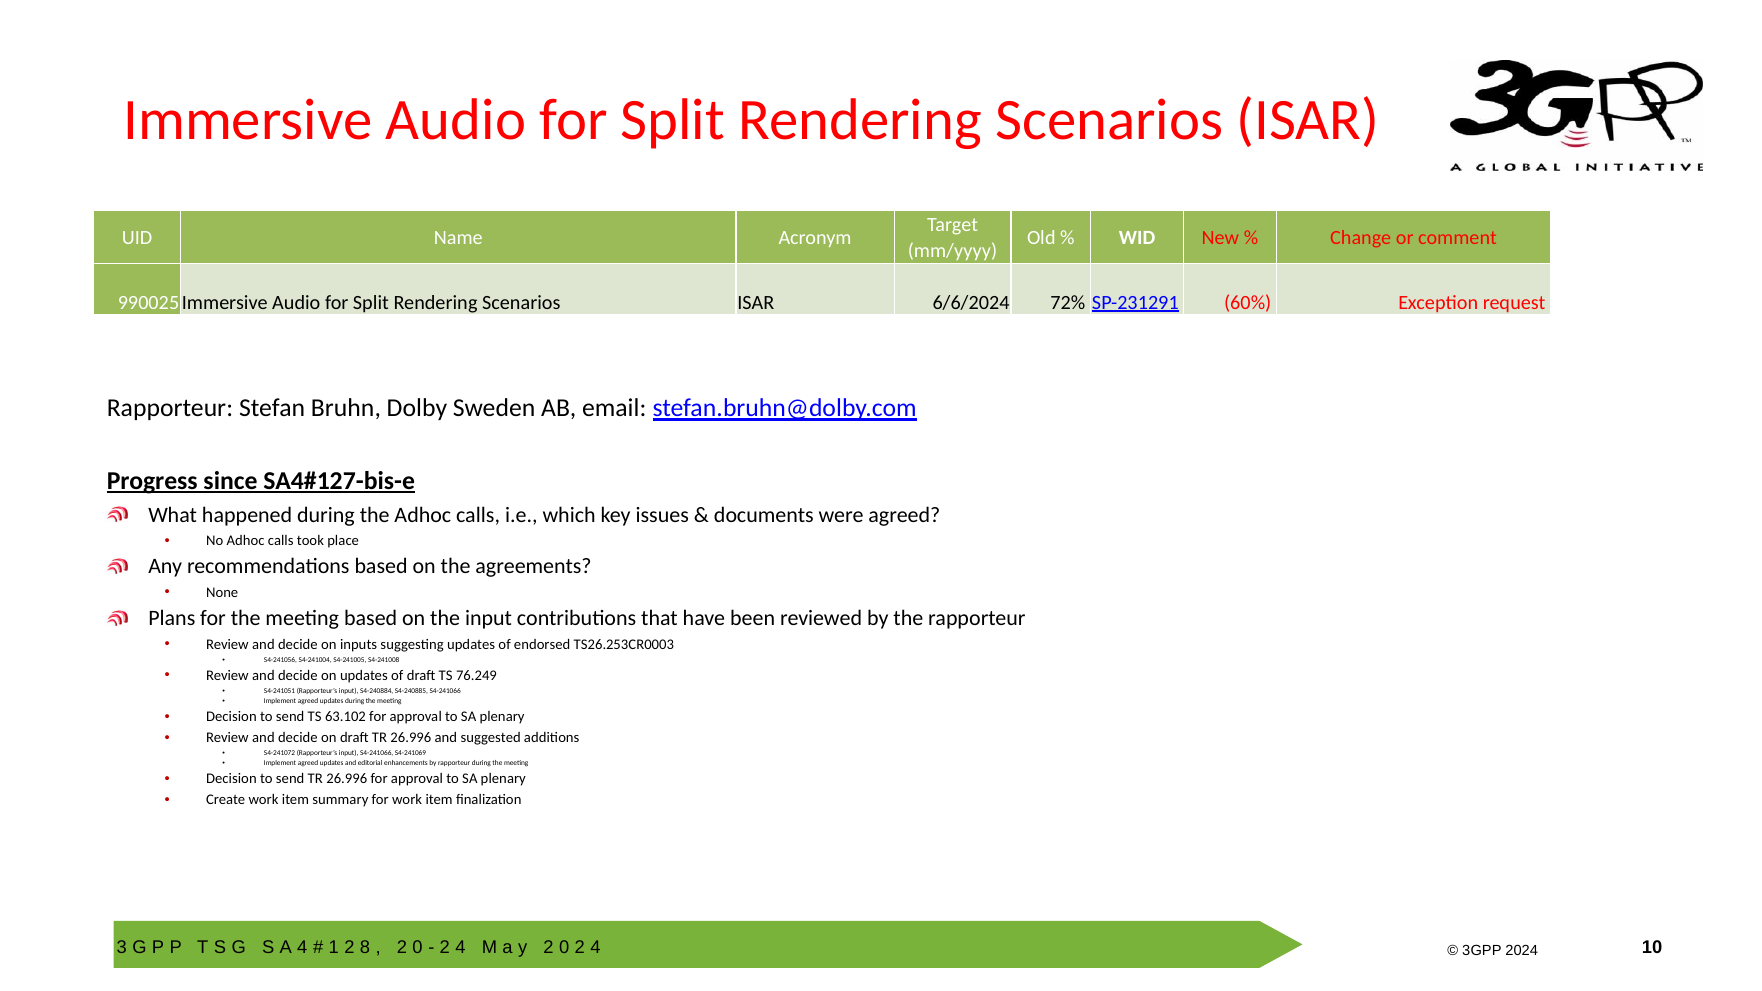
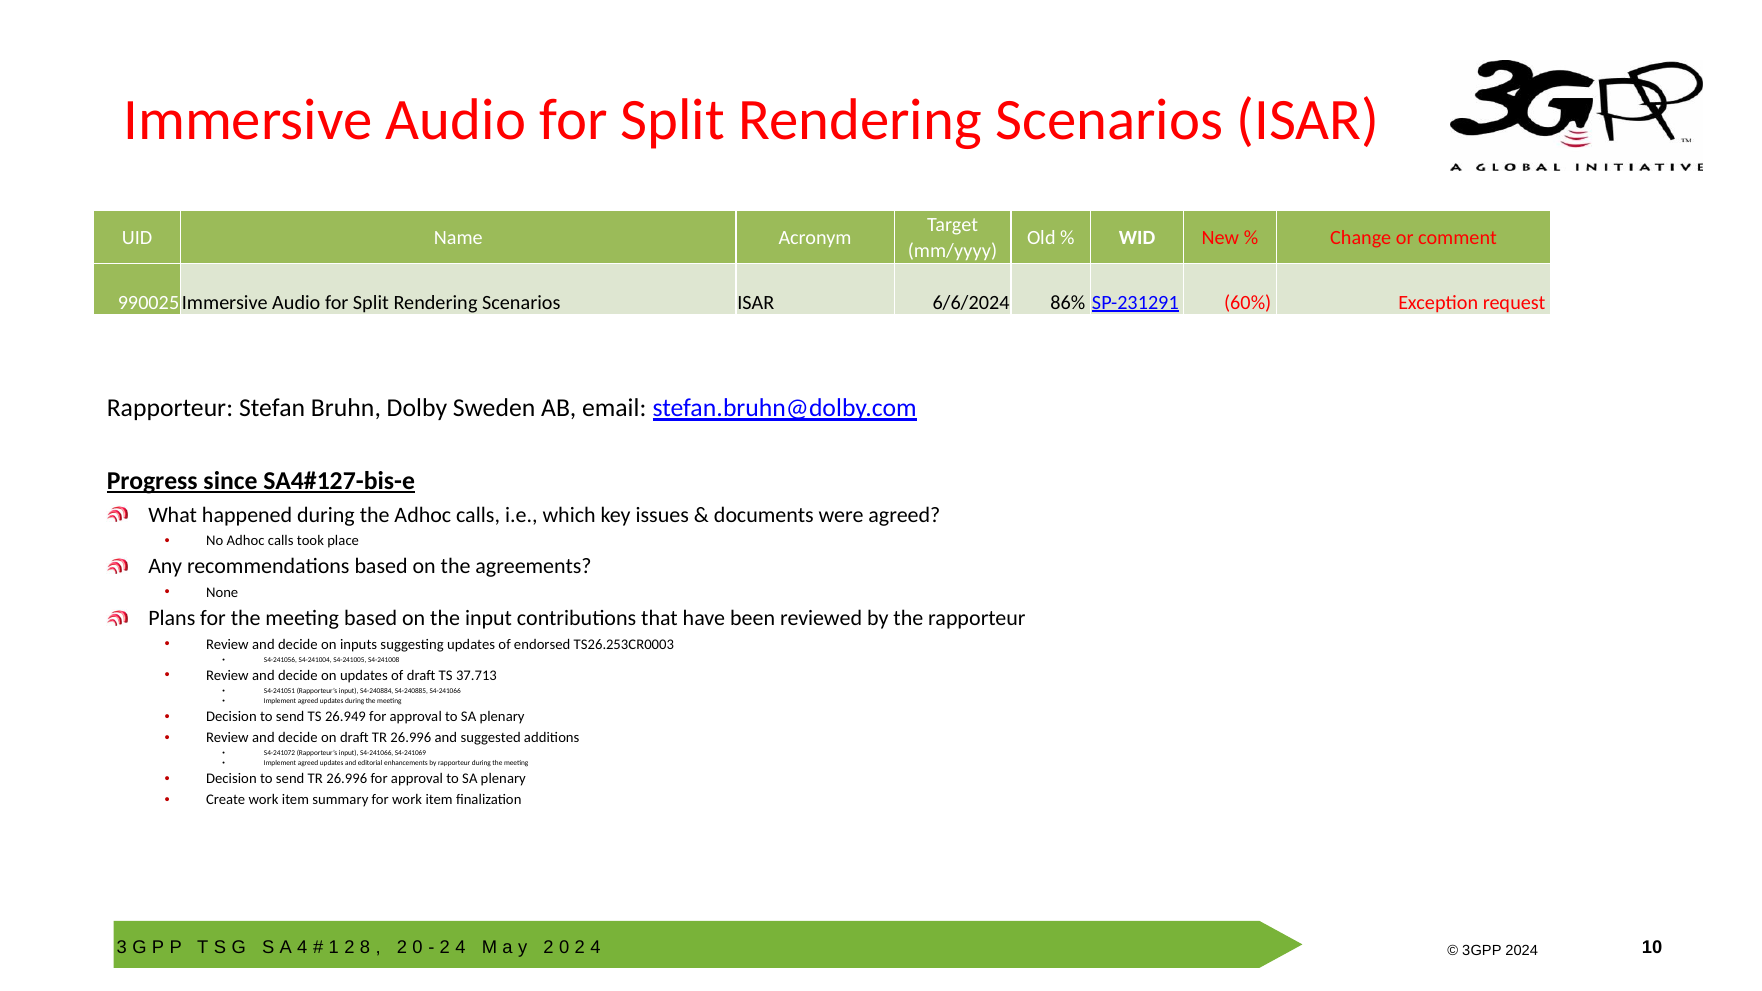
72%: 72% -> 86% (1068, 302)
76.249: 76.249 -> 37.713 (476, 676)
63.102: 63.102 -> 26.949 (345, 717)
